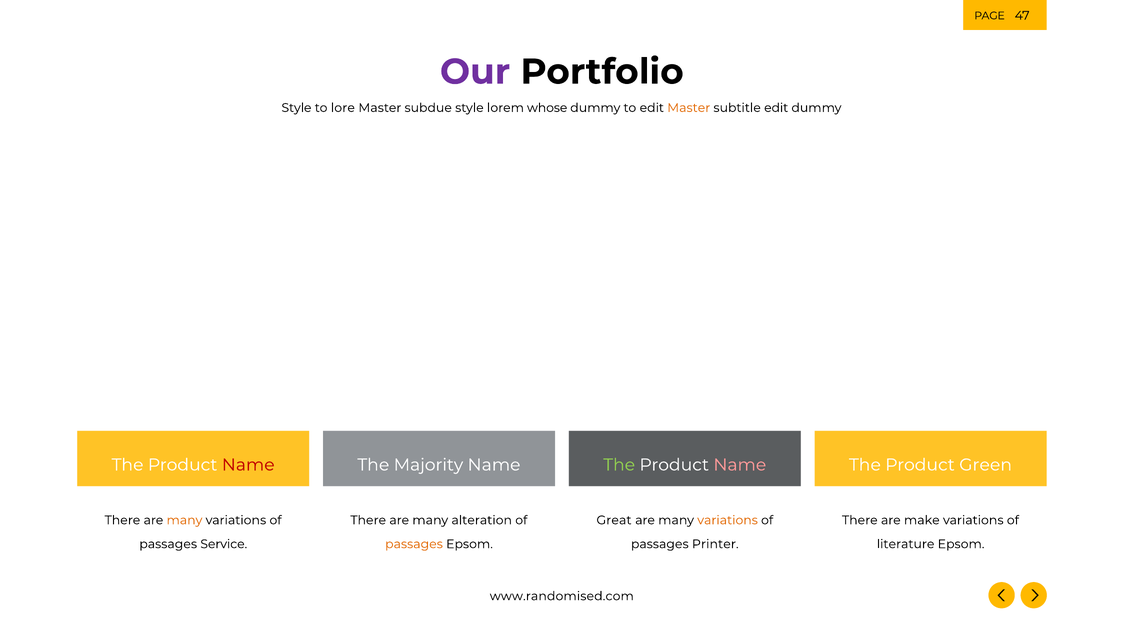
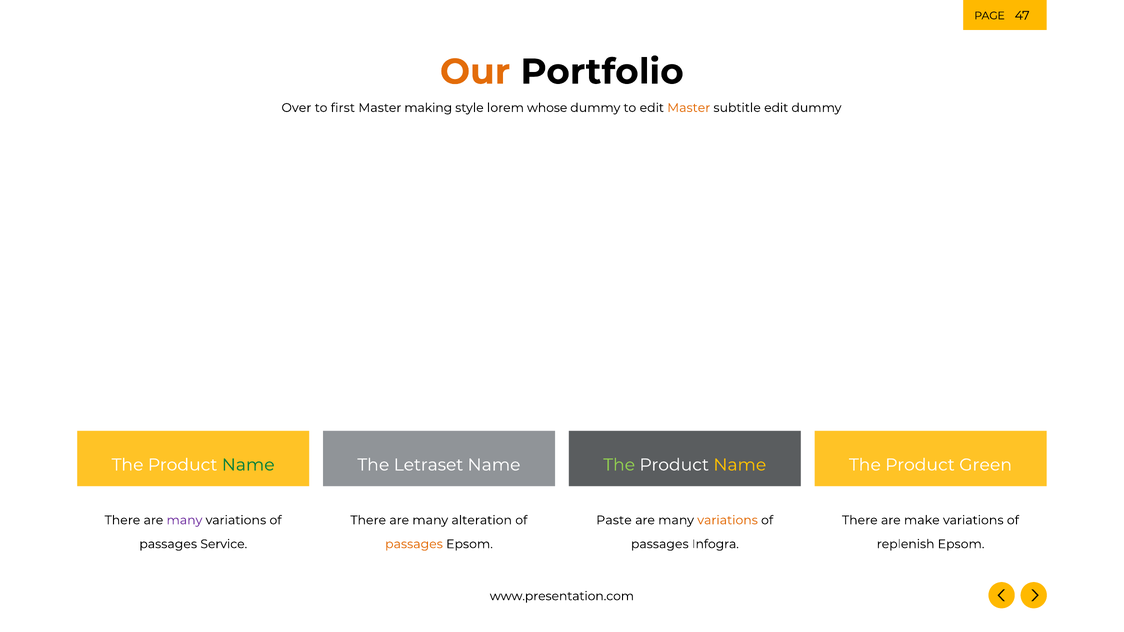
Our colour: purple -> orange (475, 72)
Style: Style -> Over (296, 108)
lore: lore -> first (343, 108)
subdue: subdue -> making (428, 108)
Name colour: red -> green (248, 465)
Majority: Majority -> Letraset (428, 465)
Name colour: pink -> yellow (740, 465)
many colour: orange -> purple (184, 520)
Great: Great -> Paste (614, 520)
Printer: Printer -> Infogra (715, 544)
literature: literature -> replenish (906, 544)
www.randomised.com: www.randomised.com -> www.presentation.com (562, 596)
